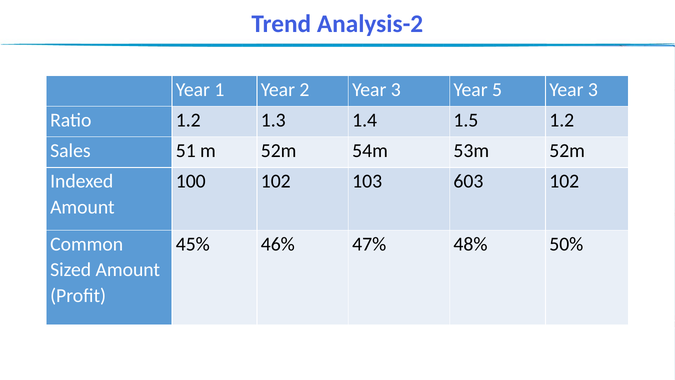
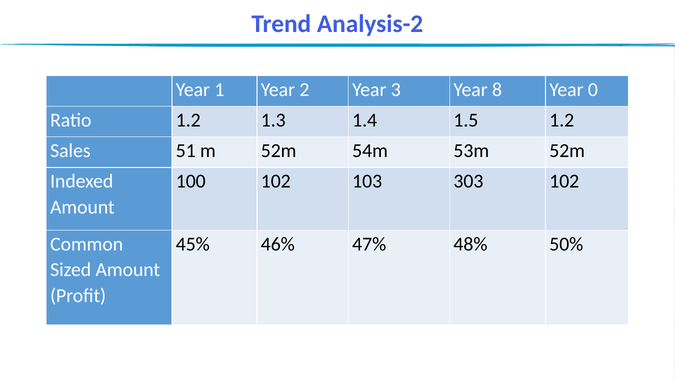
5: 5 -> 8 (497, 90)
3: 3 -> 0 (593, 90)
603: 603 -> 303 (468, 181)
